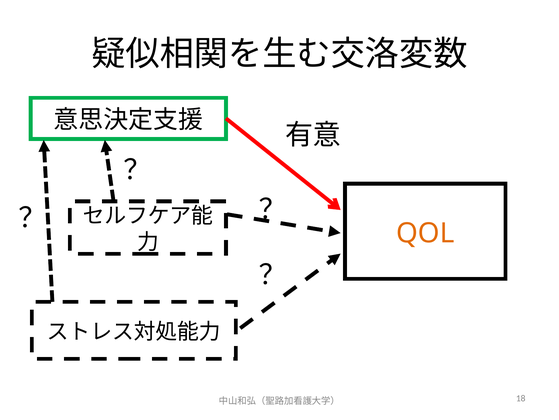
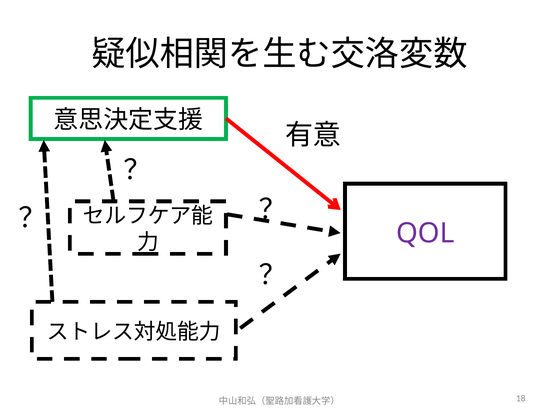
QOL colour: orange -> purple (425, 233)
